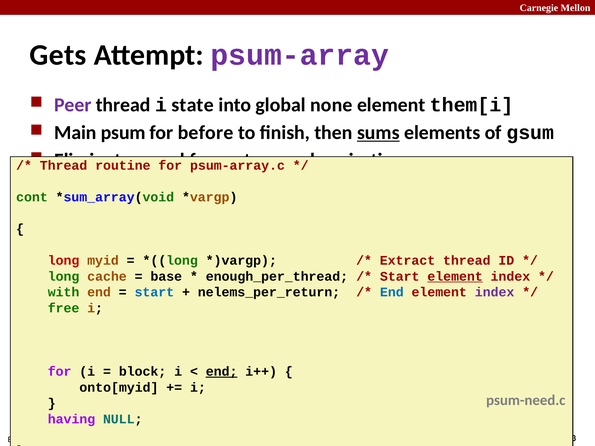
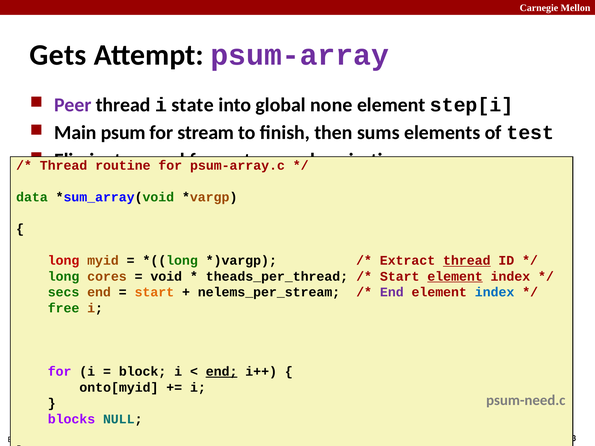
them[i: them[i -> step[i (472, 105)
before: before -> stream (206, 133)
sums underline: present -> none (378, 133)
gsum: gsum -> test (530, 133)
cont: cont -> data (32, 197)
thread underline: none -> present (467, 261)
cache: cache -> cores (107, 277)
base: base -> void (166, 277)
enough_per_thread: enough_per_thread -> theads_per_thread (277, 277)
with: with -> secs (64, 292)
start colour: blue -> orange (154, 292)
nelems_per_return: nelems_per_return -> nelems_per_stream (269, 292)
End colour: blue -> purple (392, 292)
index colour: purple -> blue (495, 292)
having: having -> blocks (71, 419)
